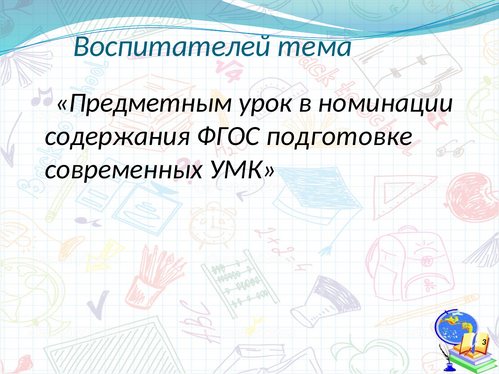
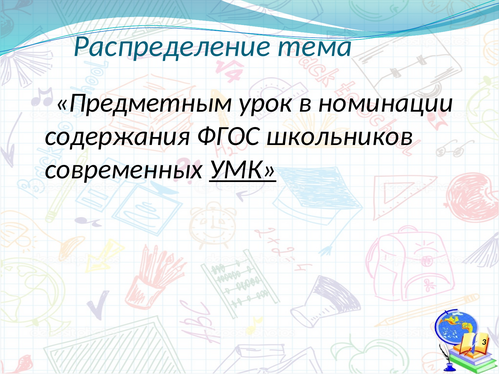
Воспитателей: Воспитателей -> Распределение (172, 46)
подготовке: подготовке -> школьников (339, 136)
УМК underline: none -> present (243, 169)
